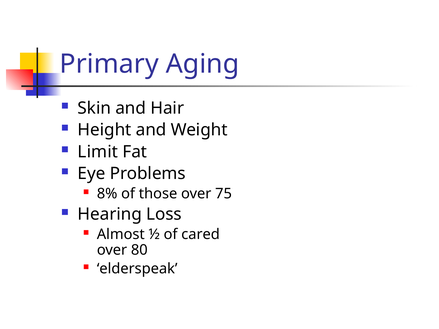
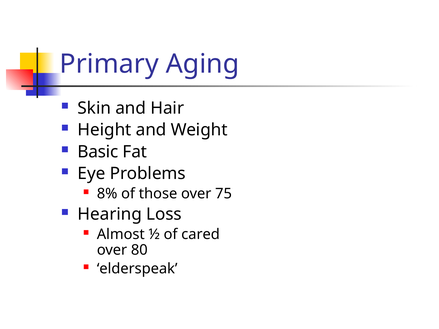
Limit: Limit -> Basic (98, 152)
